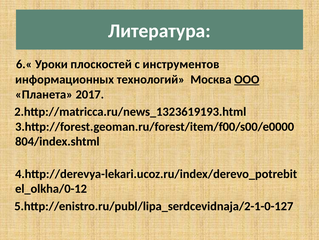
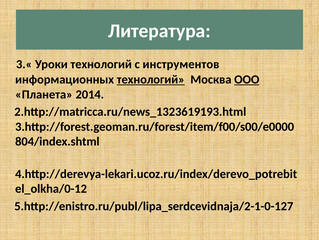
6.«: 6.« -> 3.« (24, 64)
Уроки плоскостей: плоскостей -> технологий (101, 64)
технологий underline: none -> present (151, 79)
2017: 2017 -> 2014 (90, 94)
